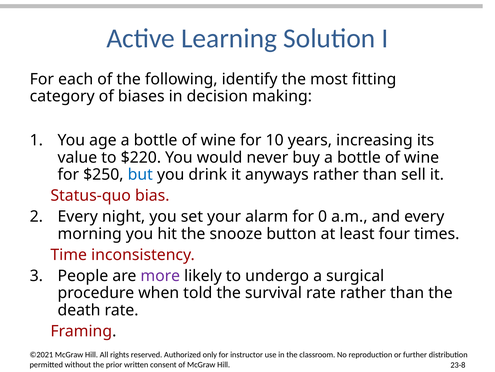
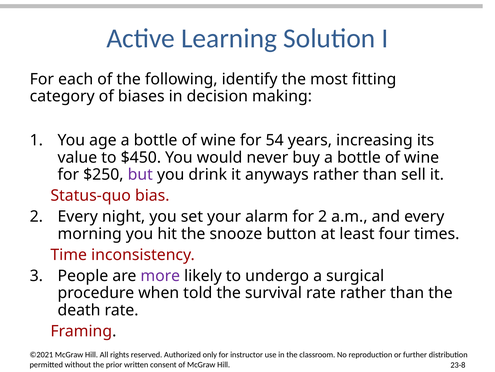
10: 10 -> 54 (275, 140)
$220: $220 -> $450 (141, 157)
but colour: blue -> purple (140, 174)
for 0: 0 -> 2 (323, 216)
